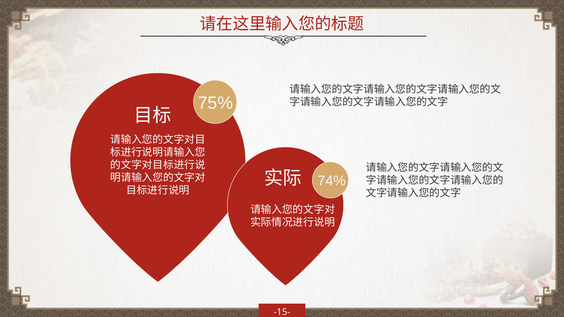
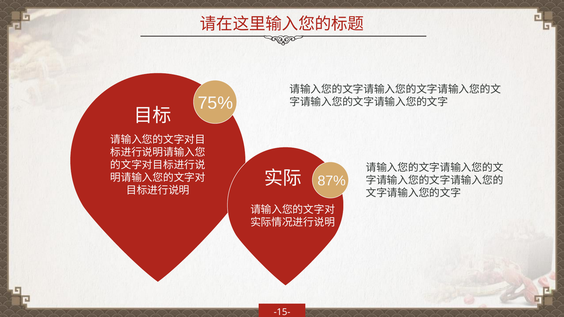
74%: 74% -> 87% (332, 181)
